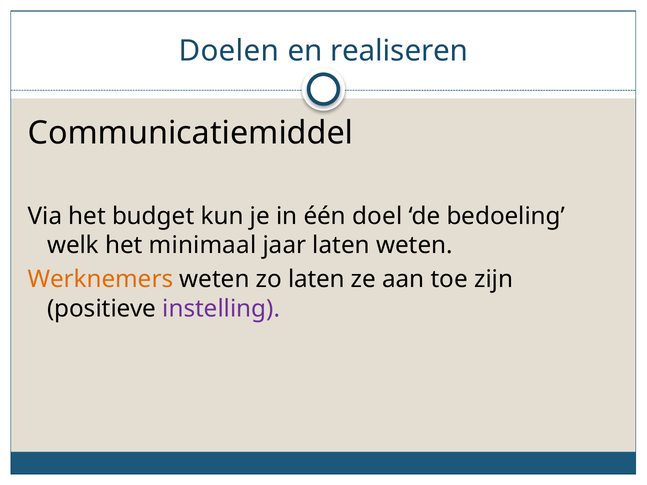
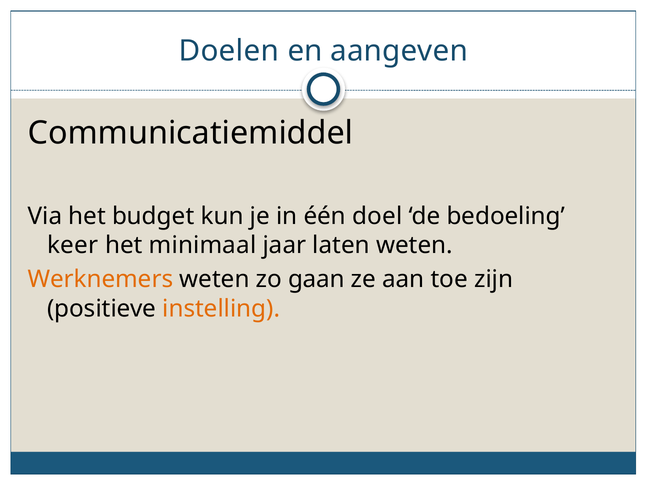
realiseren: realiseren -> aangeven (399, 51)
welk: welk -> keer (73, 246)
zo laten: laten -> gaan (316, 280)
instelling colour: purple -> orange (221, 309)
